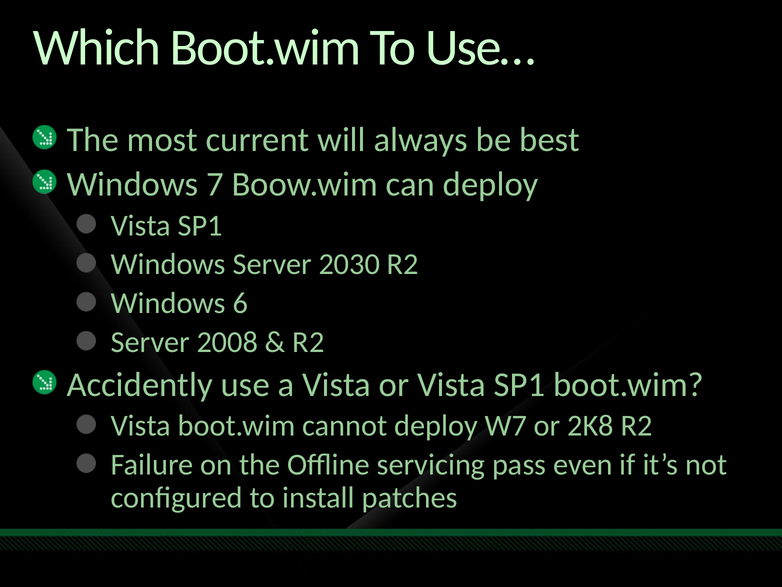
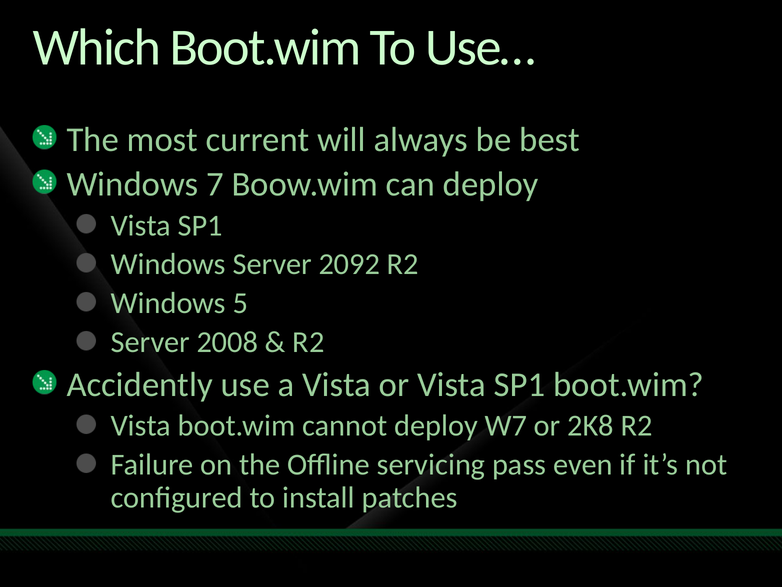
2030: 2030 -> 2092 (349, 264)
6: 6 -> 5 (240, 303)
